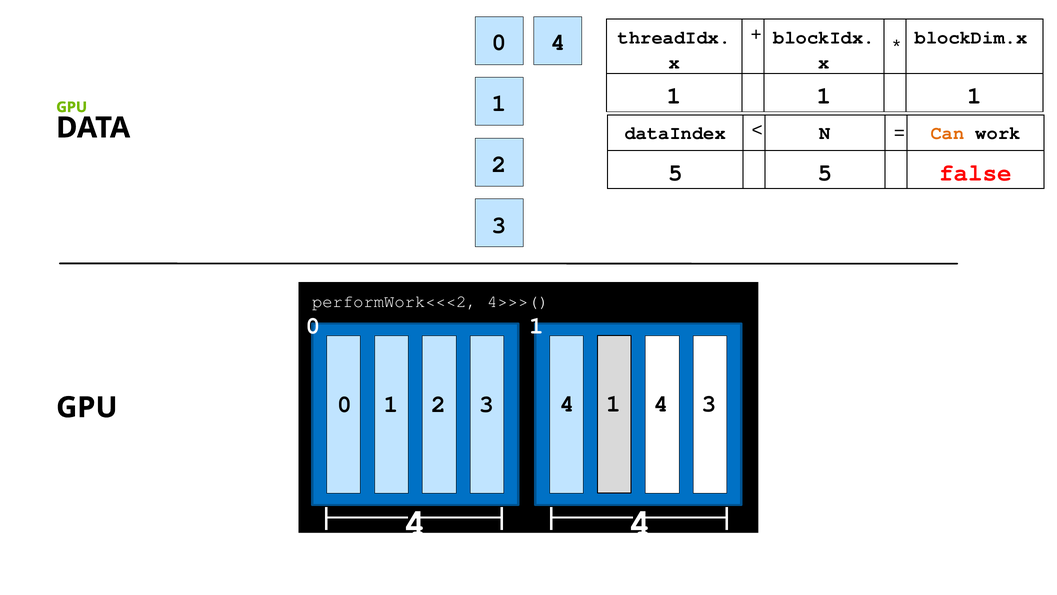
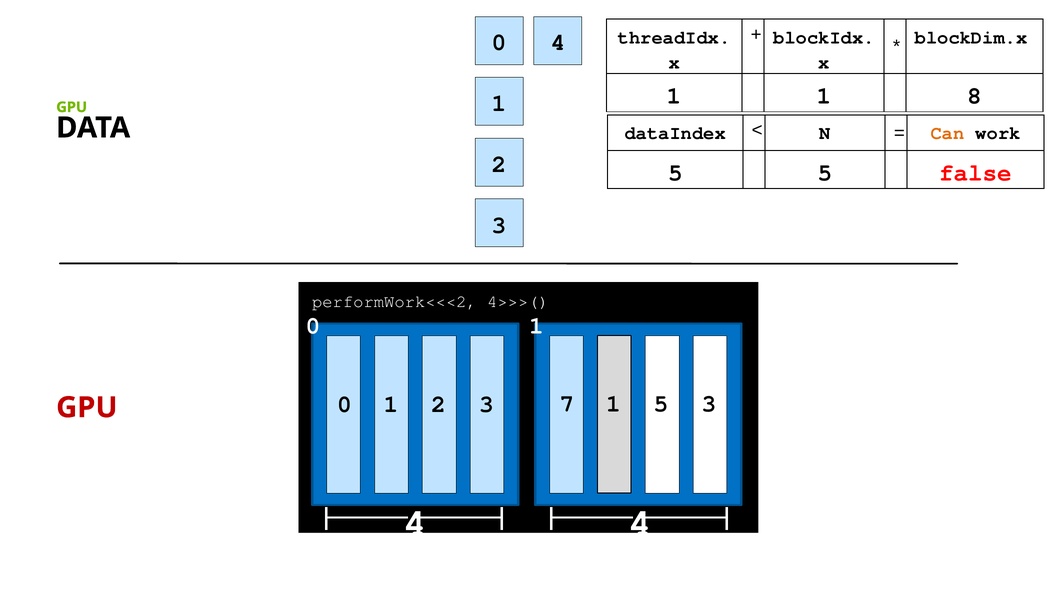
1 1 1: 1 -> 8 (975, 96)
3 4: 4 -> 7 (567, 403)
4: 4 -> 5 (661, 403)
GPU colour: black -> red (87, 407)
